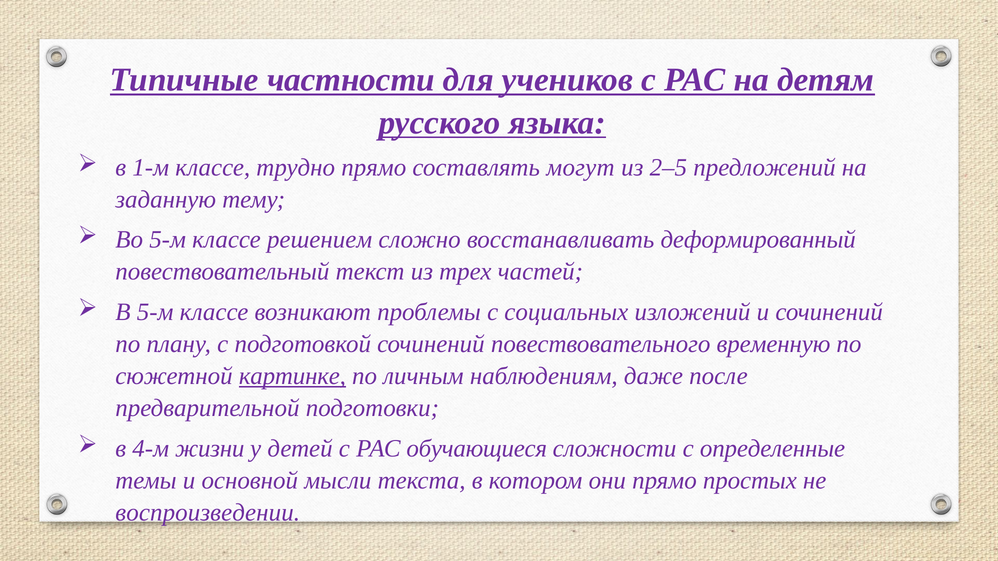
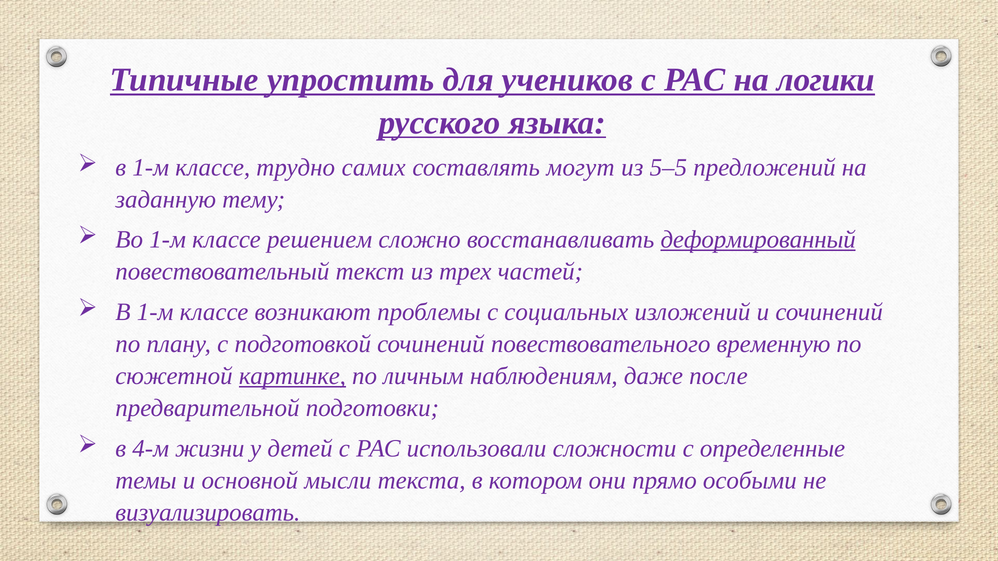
частности: частности -> упростить (351, 80)
детям: детям -> логики (826, 80)
трудно прямо: прямо -> самих (374, 168)
2–5: 2–5 -> 5–5 (668, 168)
Во 5-м: 5-м -> 1-м (168, 240)
деформированный underline: none -> present (758, 240)
5-м: 5-м -> 1-м (155, 312)
обучающиеся: обучающиеся -> использовали (477, 449)
простых: простых -> особыми (750, 481)
воспроизведении: воспроизведении -> визуализировать (208, 513)
